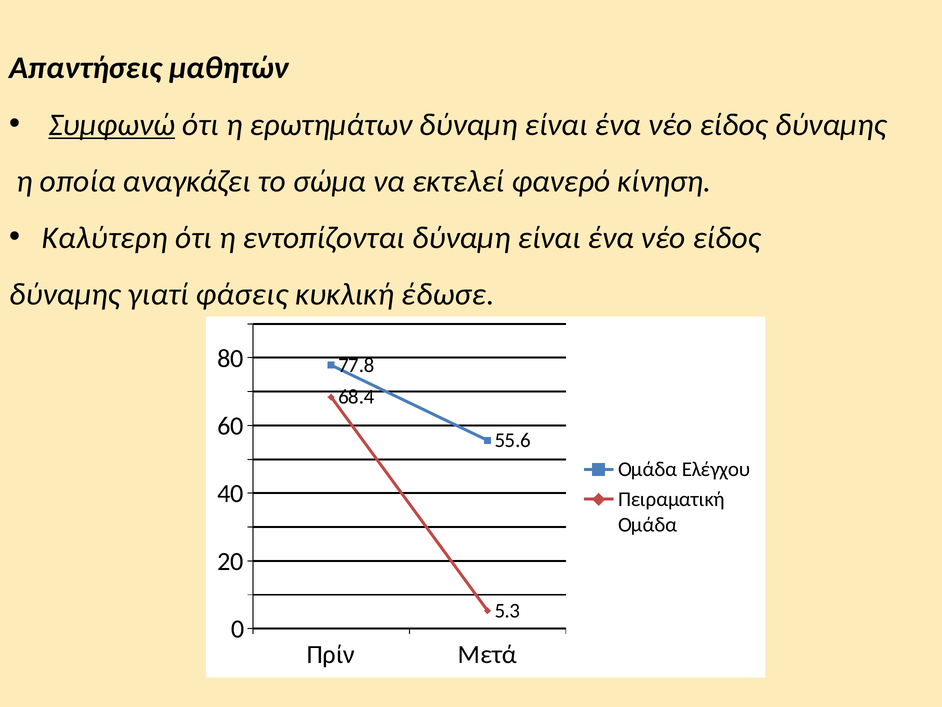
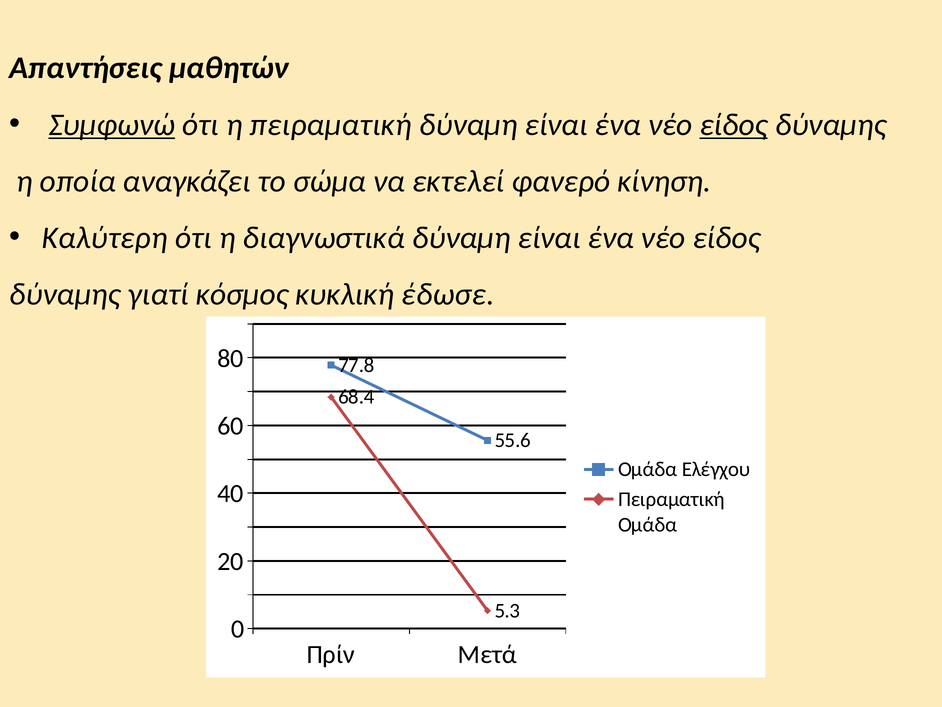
η ερωτημάτων: ερωτημάτων -> πειραματική (331, 125)
είδος underline: none -> present (734, 125)
εντοπίζονται: εντοπίζονται -> διαγνωστικά (324, 238)
φάσεις: φάσεις -> κόσμος (242, 294)
